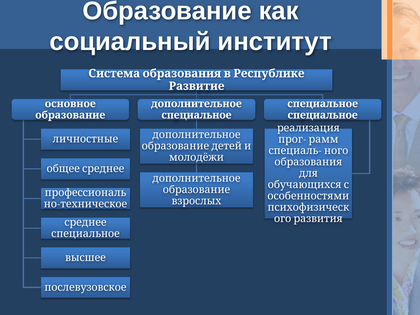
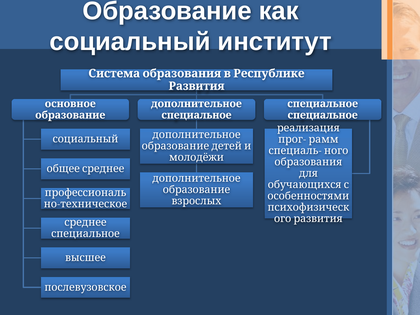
Развитие: Развитие -> Развития (197, 86)
личностные: личностные -> социальный (85, 139)
